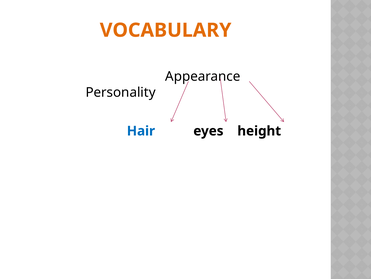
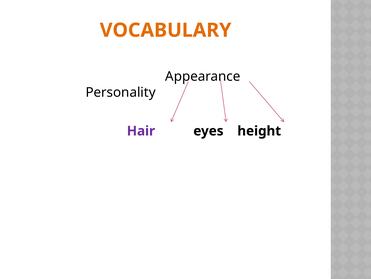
Hair colour: blue -> purple (141, 131)
